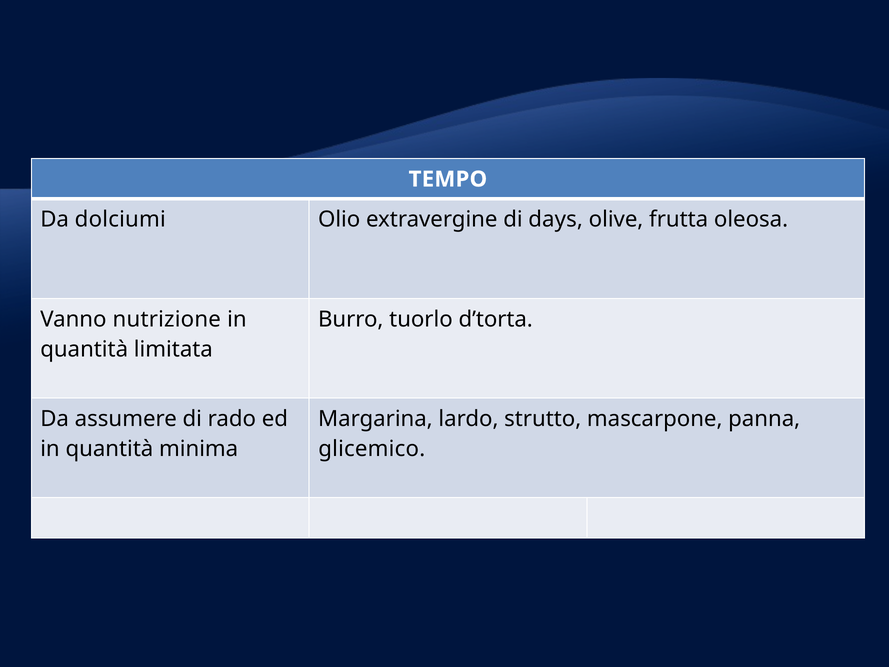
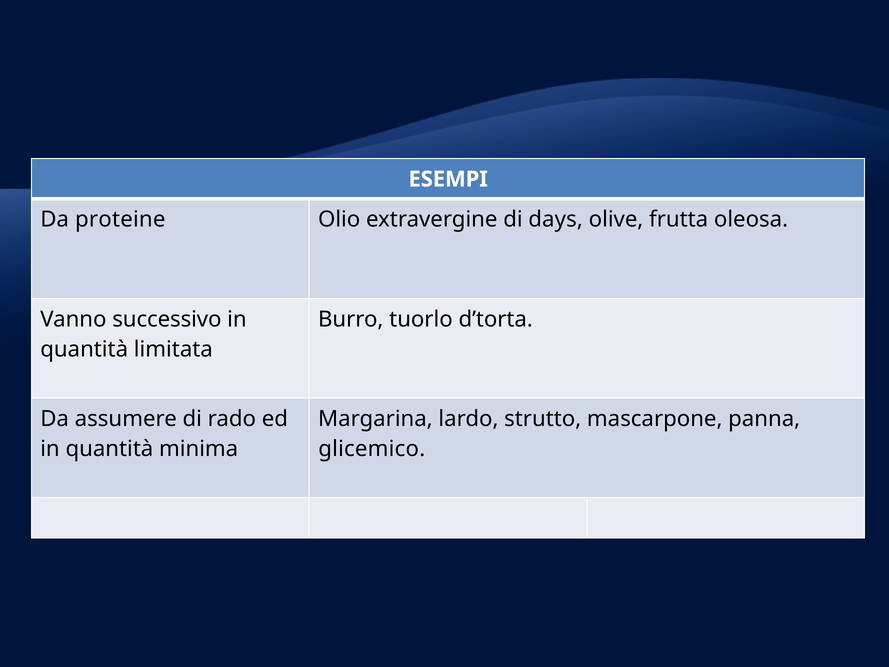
TEMPO: TEMPO -> ESEMPI (448, 179)
dolciumi: dolciumi -> proteine (120, 220)
nutrizione: nutrizione -> successivo (167, 319)
